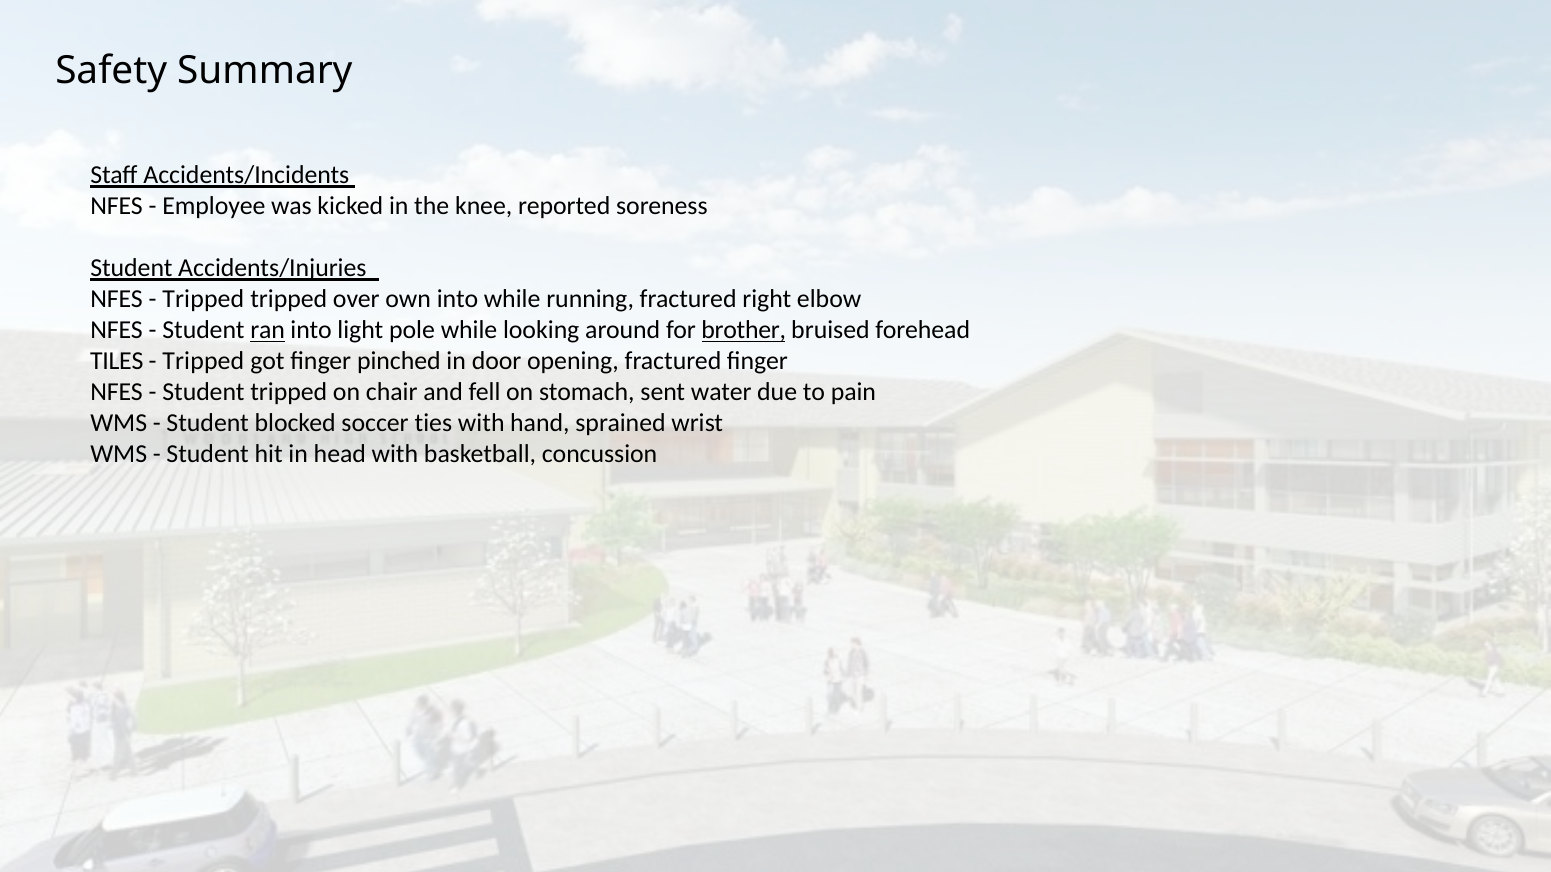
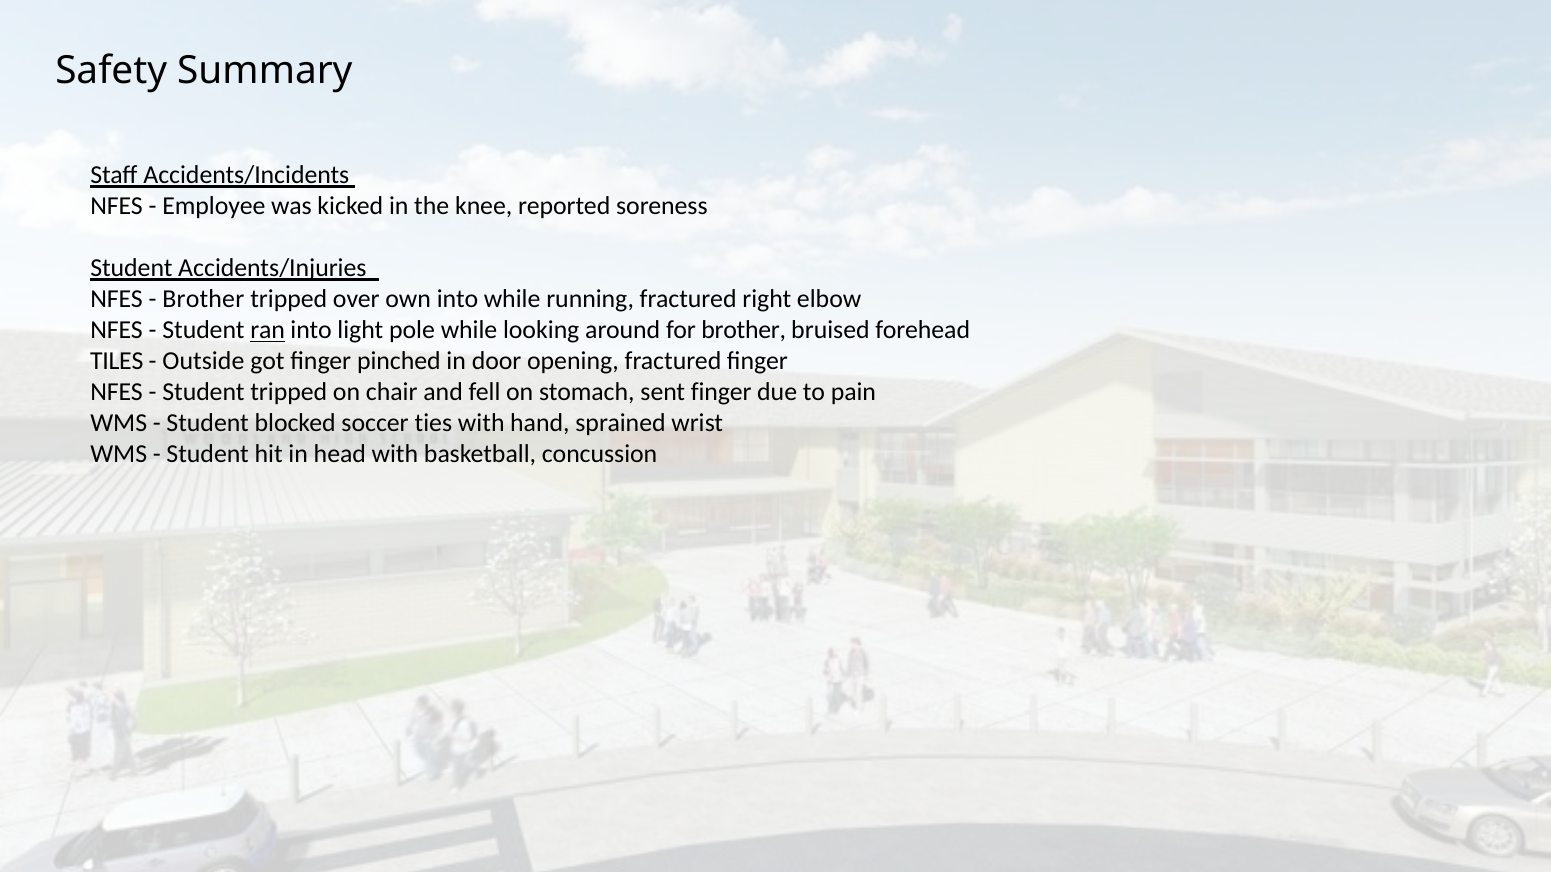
Tripped: Tripped -> Brother (203, 299)
brother underline: present -> none (744, 330)
Tripped: Tripped -> Outside (203, 361)
sent water: water -> finger (721, 392)
